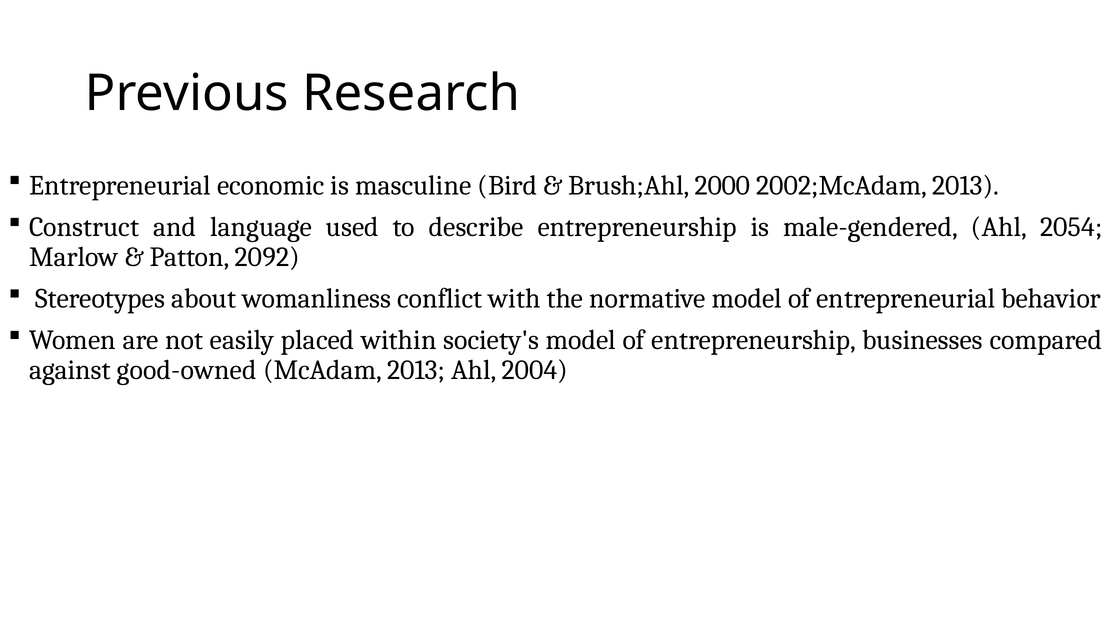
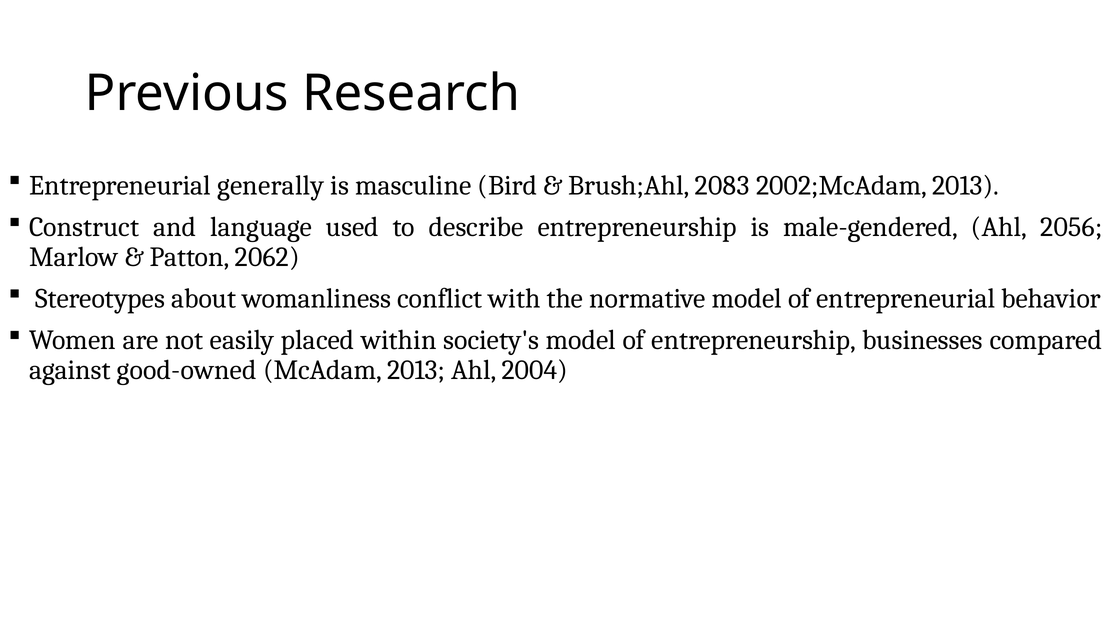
economic: economic -> generally (271, 185)
2000: 2000 -> 2083 (722, 185)
2054: 2054 -> 2056 (1071, 227)
2092: 2092 -> 2062 (267, 257)
